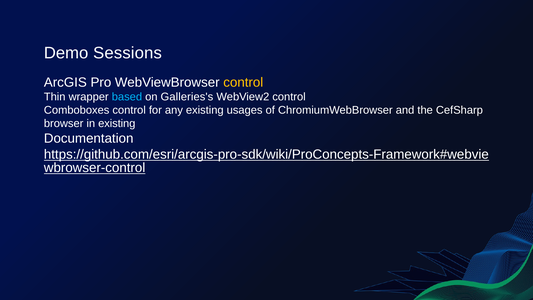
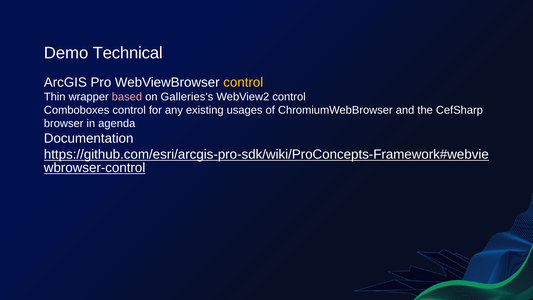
Sessions: Sessions -> Technical (128, 53)
based colour: light blue -> pink (127, 97)
in existing: existing -> agenda (117, 124)
